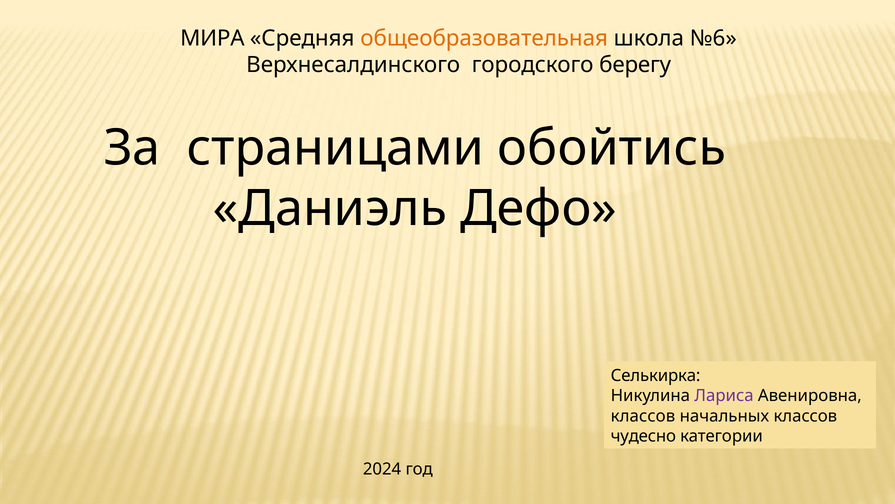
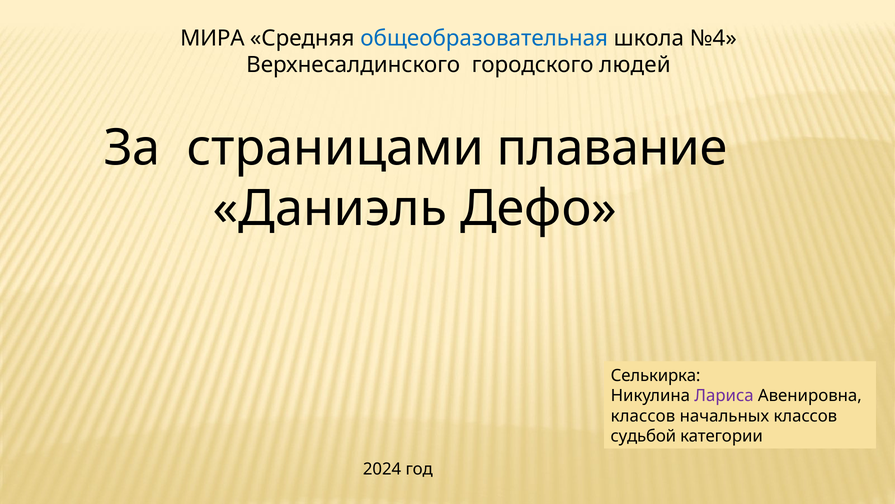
общеобразовательная colour: orange -> blue (484, 38)
№6: №6 -> №4 (713, 38)
берегу: берегу -> людей (635, 65)
обойтись: обойтись -> плавание (612, 148)
чудесно: чудесно -> судьбой (643, 436)
